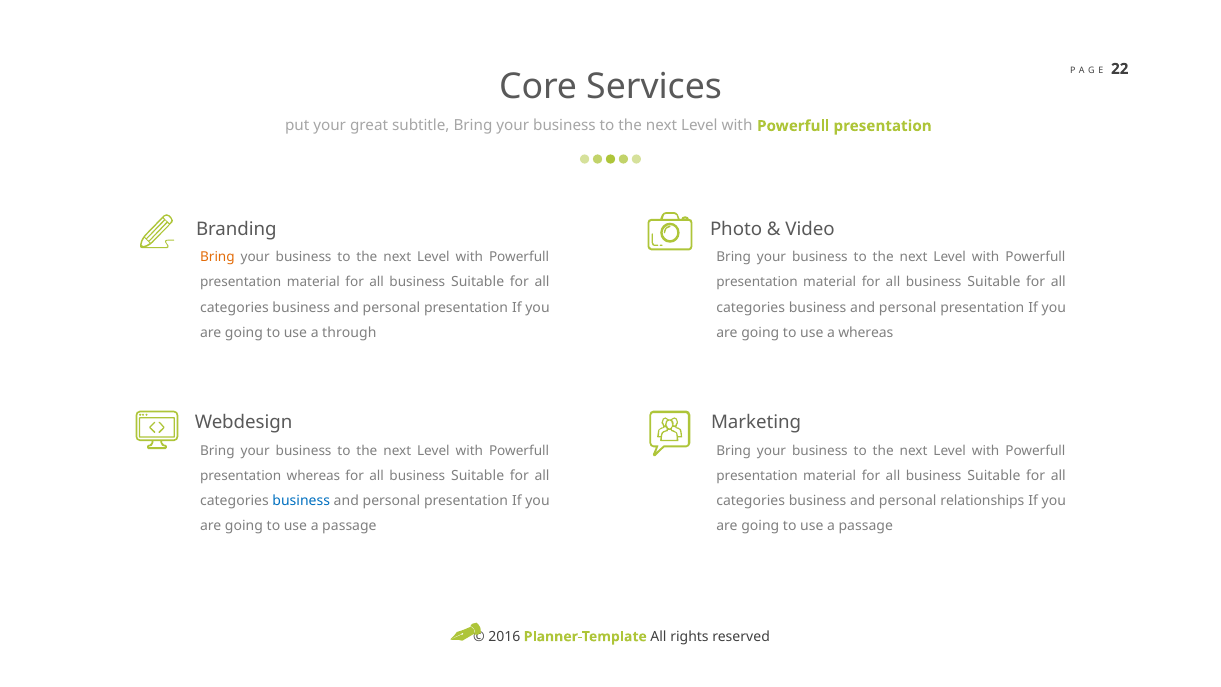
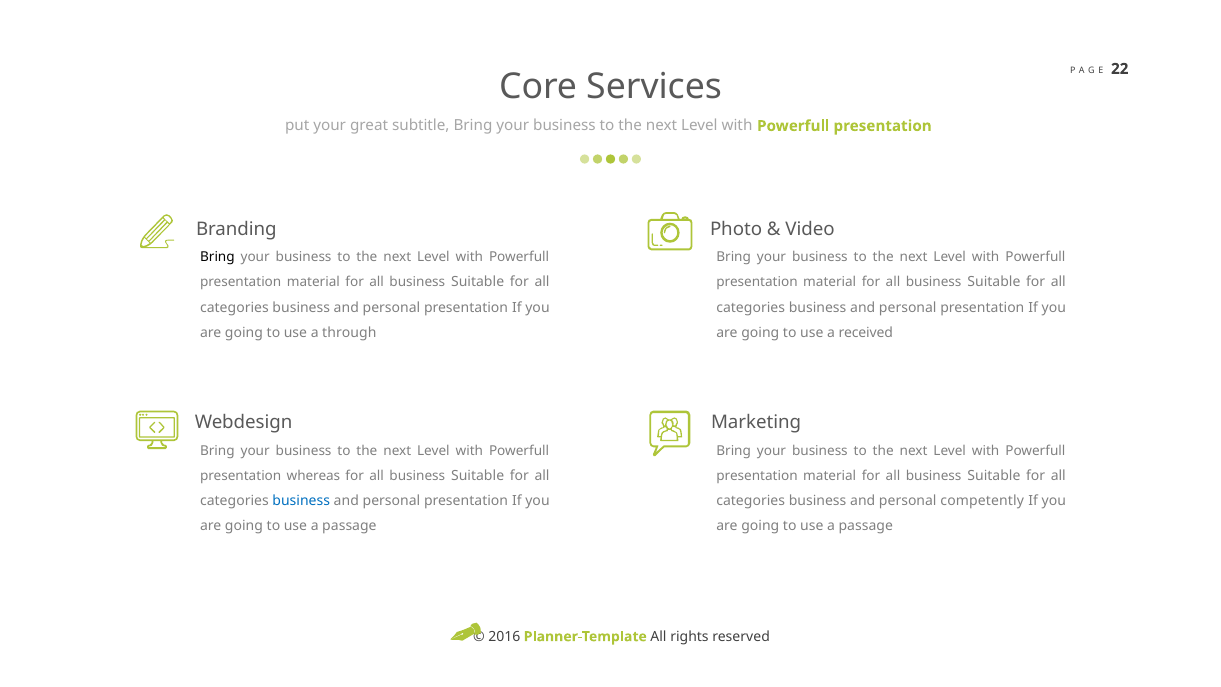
Bring colour: orange -> black (217, 257)
a whereas: whereas -> received (866, 333)
relationships: relationships -> competently (982, 501)
